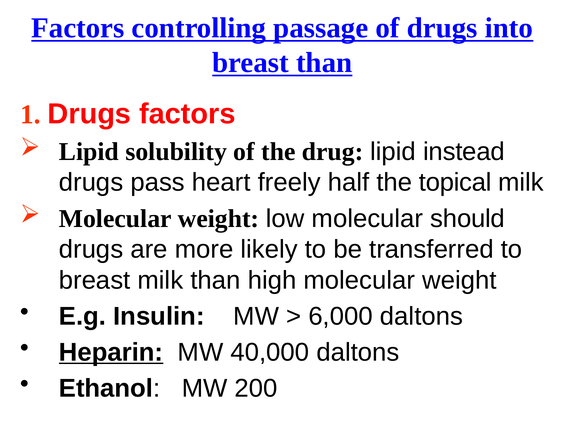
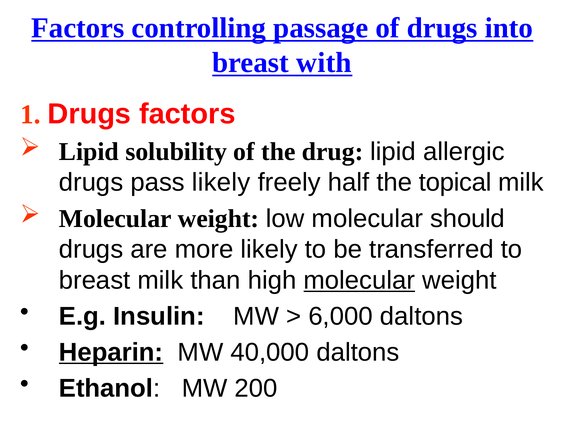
breast than: than -> with (324, 63)
instead: instead -> allergic (464, 152)
pass heart: heart -> likely (221, 183)
molecular underline: none -> present (359, 280)
